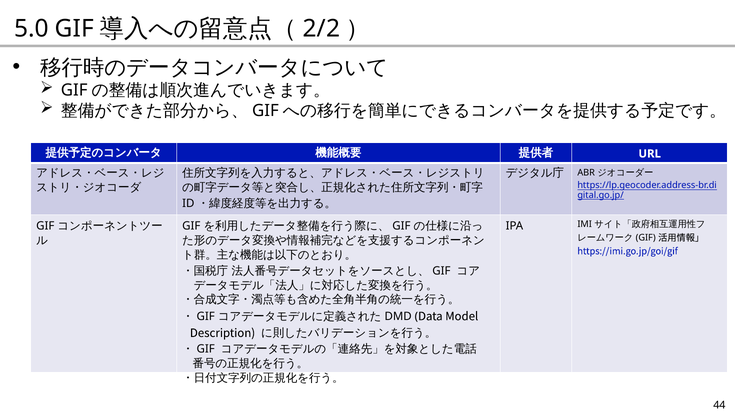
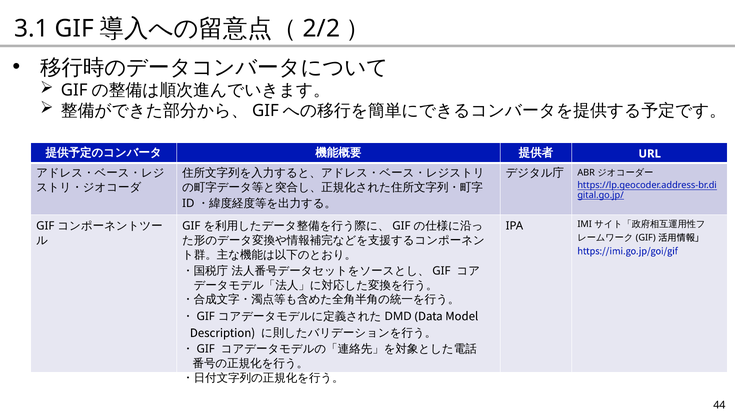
5.0: 5.0 -> 3.1 (31, 28)
